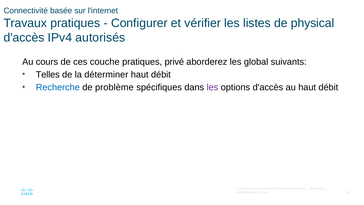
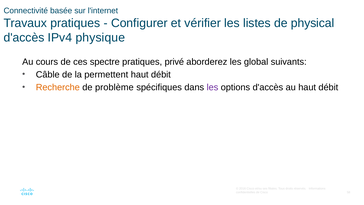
autorisés: autorisés -> physique (100, 38)
couche: couche -> spectre (105, 62)
Telles: Telles -> Câble (48, 74)
déterminer: déterminer -> permettent (106, 74)
Recherche colour: blue -> orange (58, 87)
